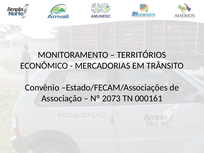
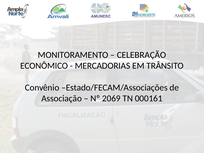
TERRITÓRIOS: TERRITÓRIOS -> CELEBRAÇÃO (141, 55)
2073: 2073 -> 2069 (111, 98)
